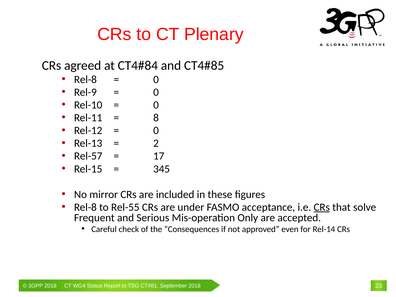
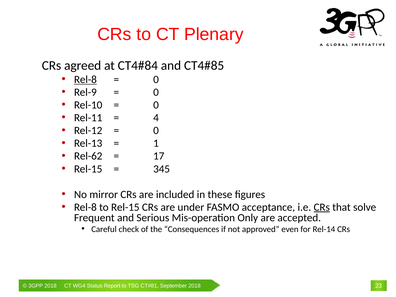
Rel-8 underline: none -> present (85, 79)
8: 8 -> 4 (156, 118)
2: 2 -> 1 (156, 143)
Rel-57: Rel-57 -> Rel-62 (88, 156)
to Rel-55: Rel-55 -> Rel-15 (125, 207)
